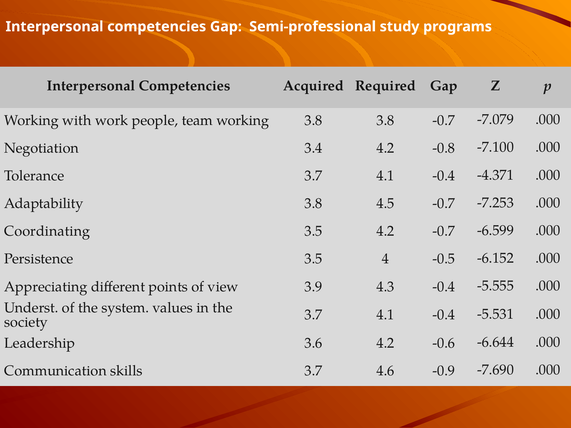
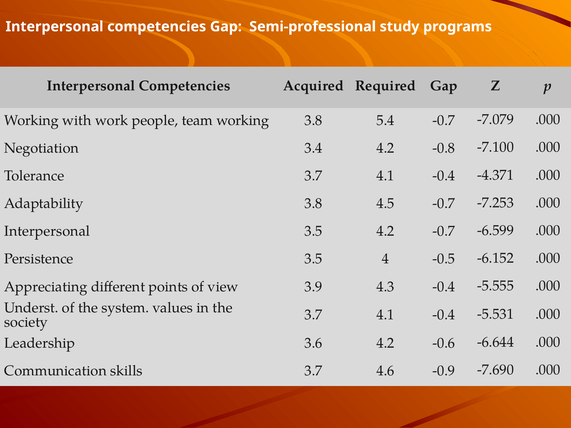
3.8 3.8: 3.8 -> 5.4 (385, 121)
Coordinating: Coordinating -> Interpersonal (47, 231)
